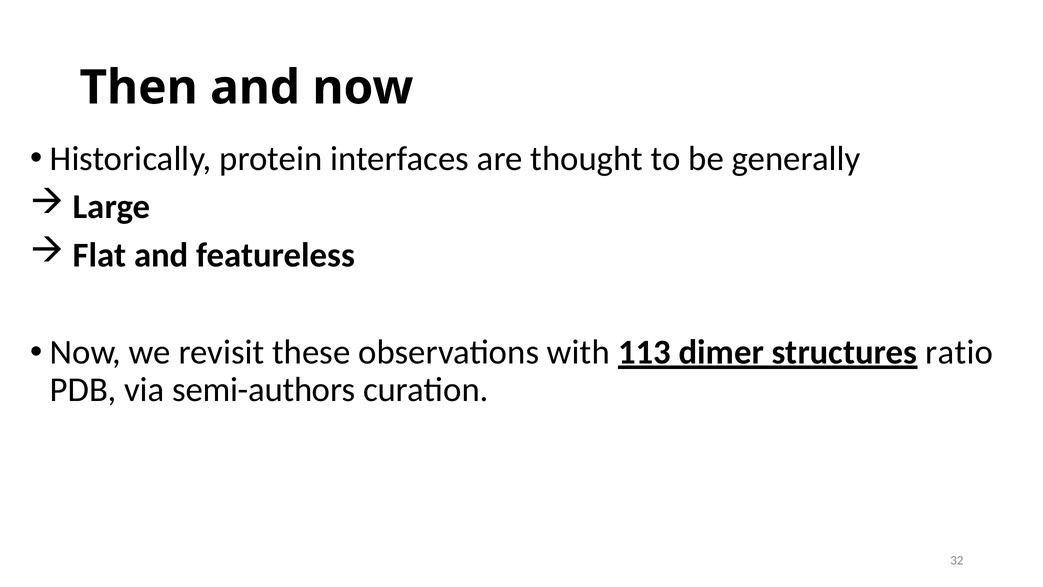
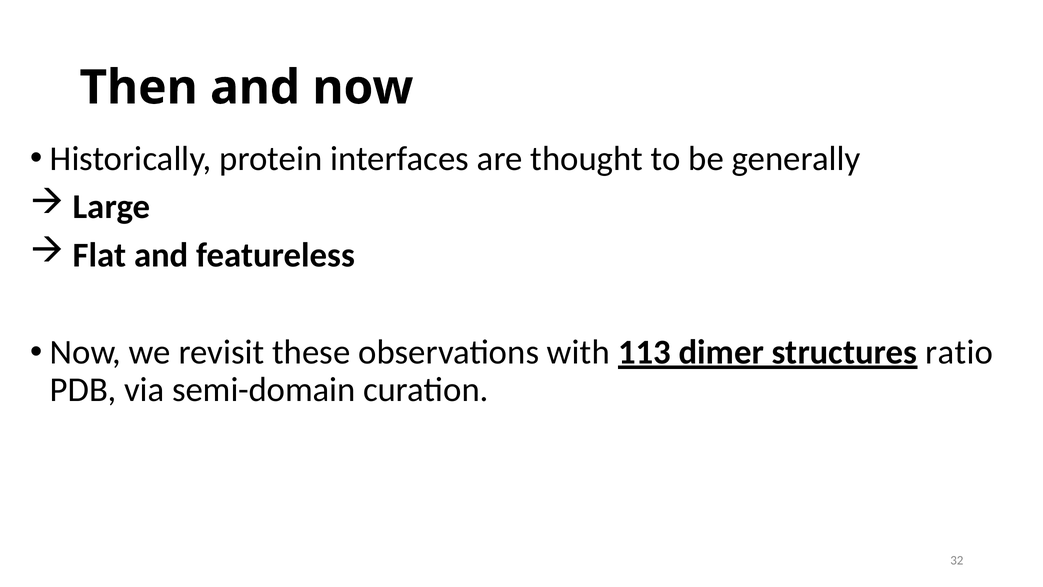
semi-authors: semi-authors -> semi-domain (264, 390)
